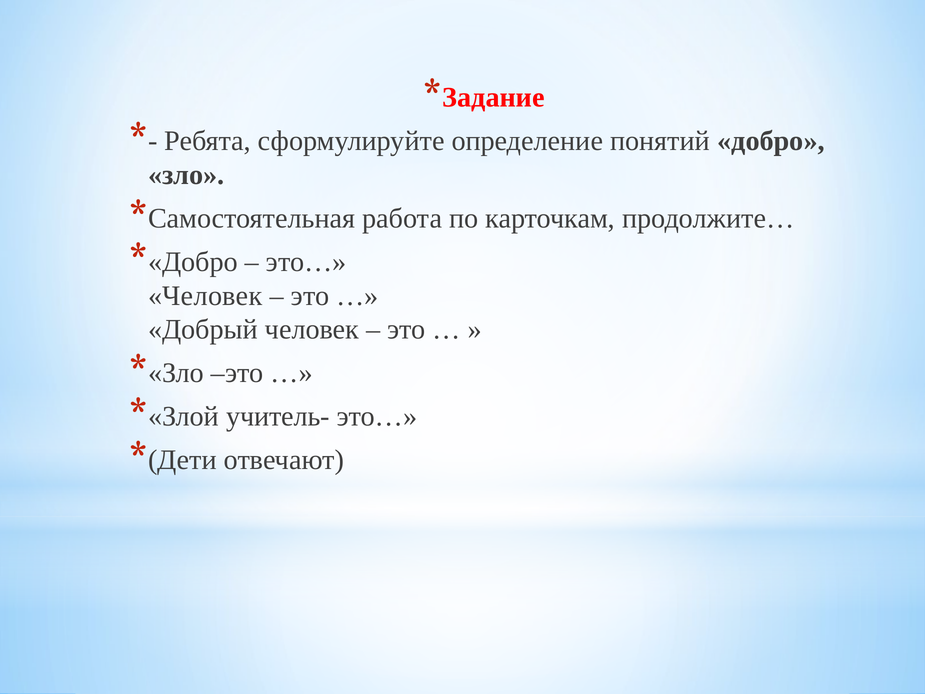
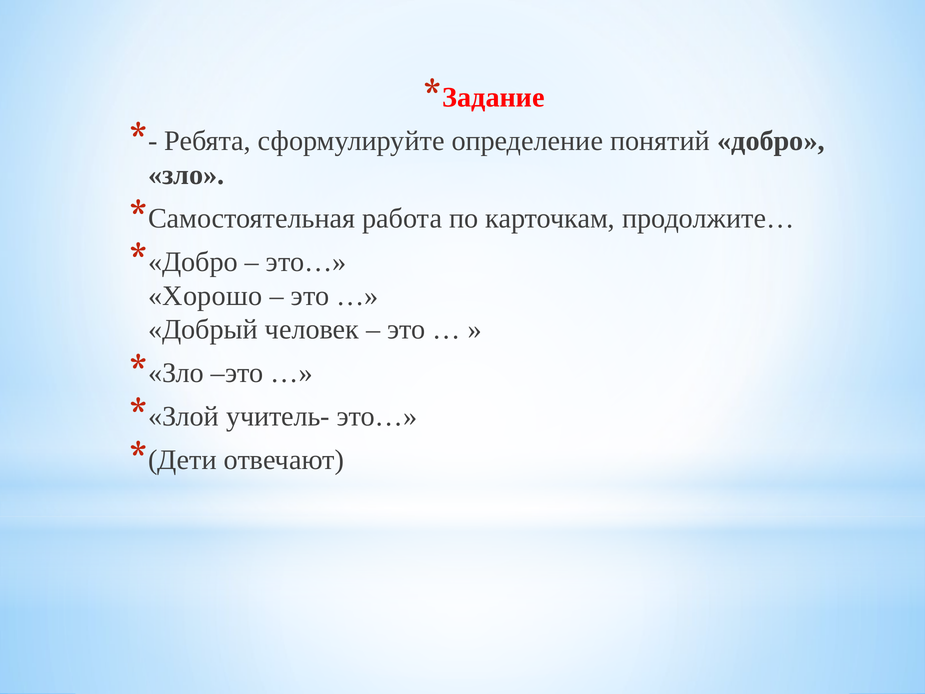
Человек: Человек -> Хорошо (205, 296)
